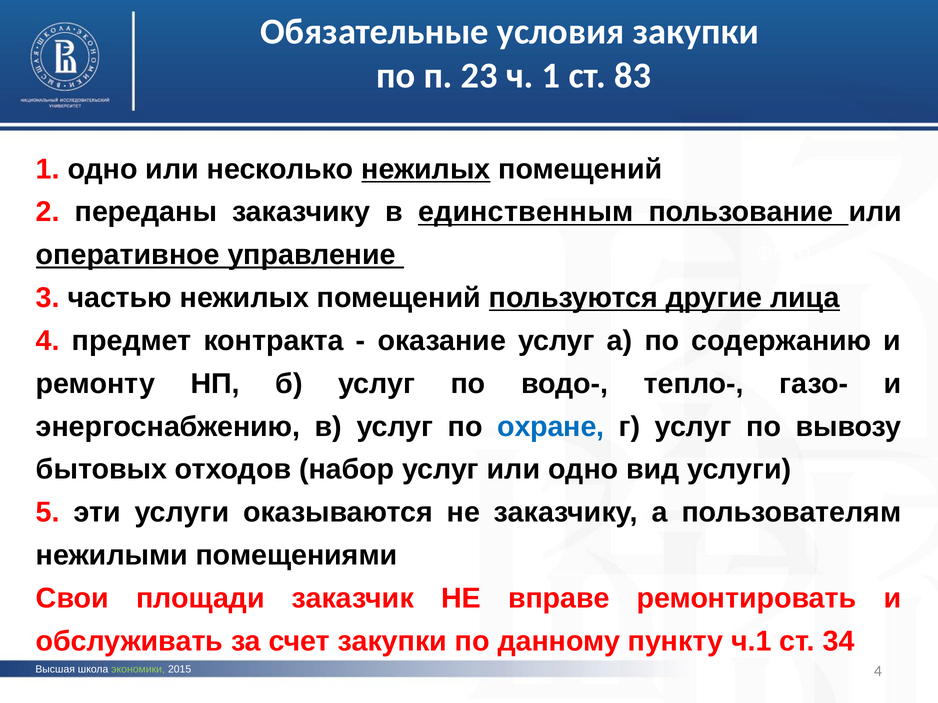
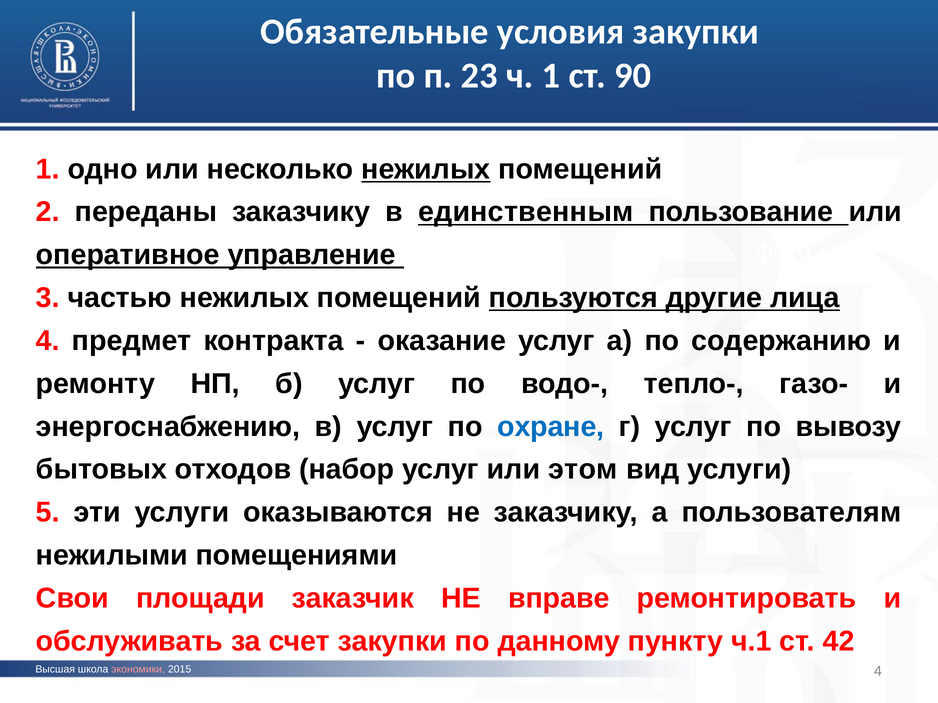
83: 83 -> 90 (633, 76)
или одно: одно -> этом (583, 470)
34: 34 -> 42 (839, 642)
экономики colour: light green -> pink (138, 670)
